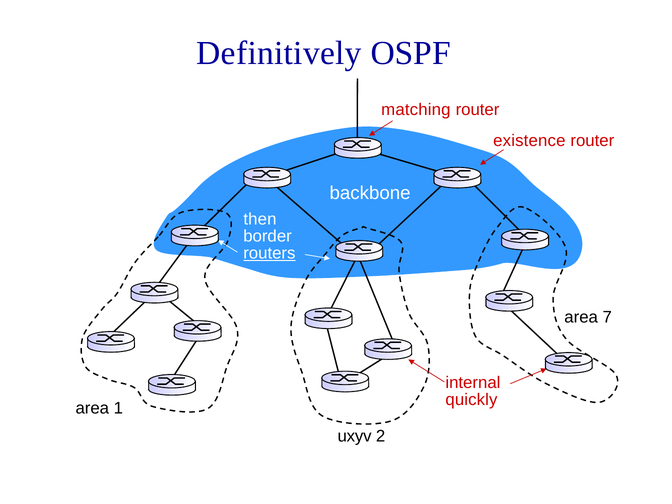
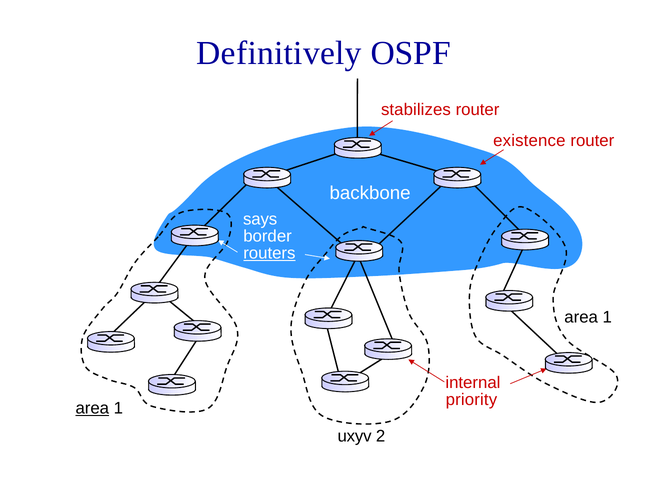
matching: matching -> stabilizes (416, 110)
then: then -> says (260, 219)
7: 7 -> 1 (607, 317)
quickly: quickly -> priority (471, 400)
area underline: none -> present (92, 408)
